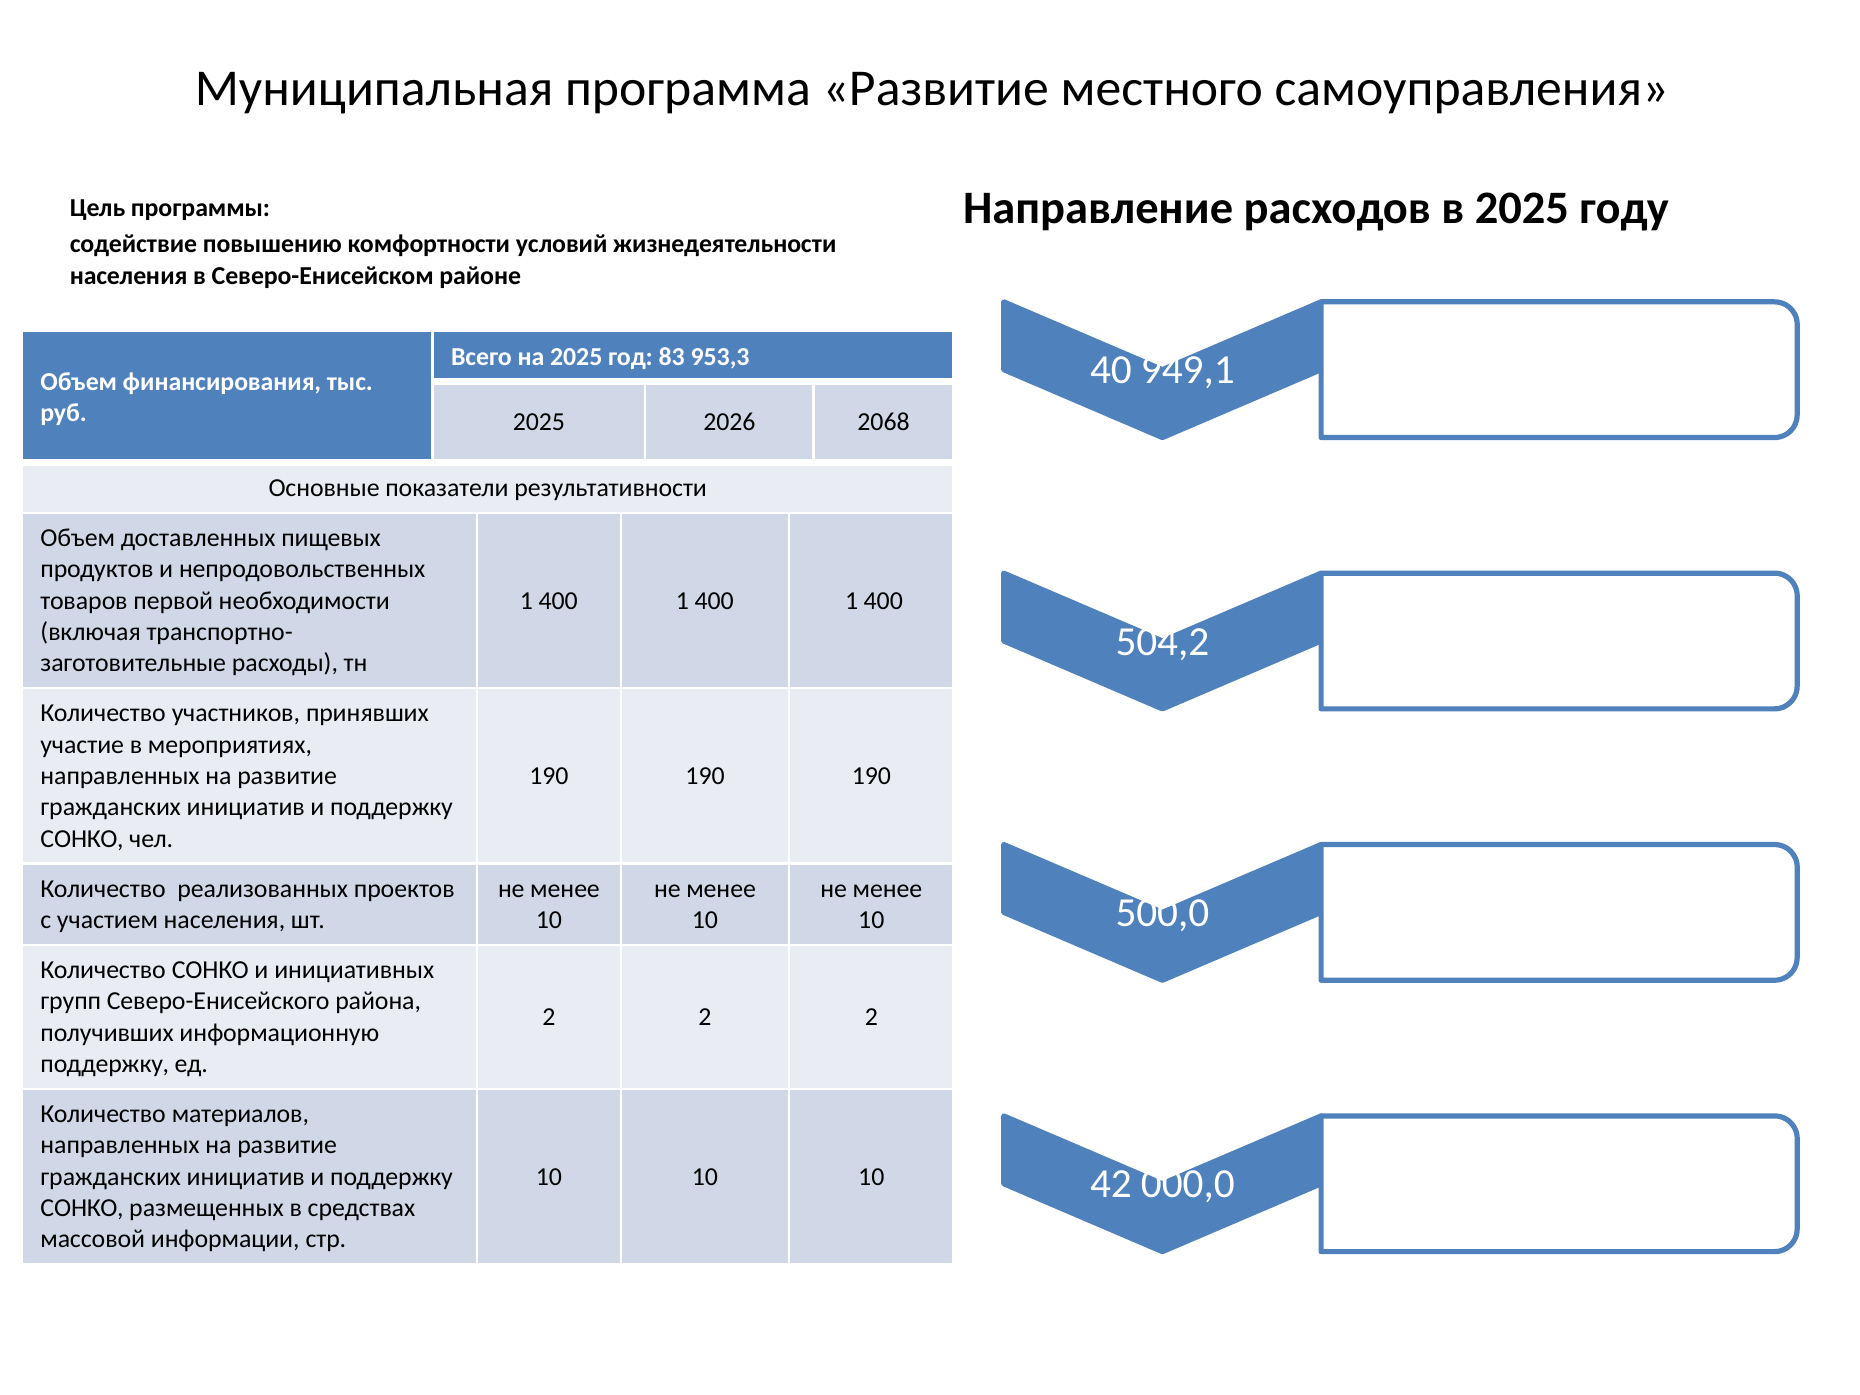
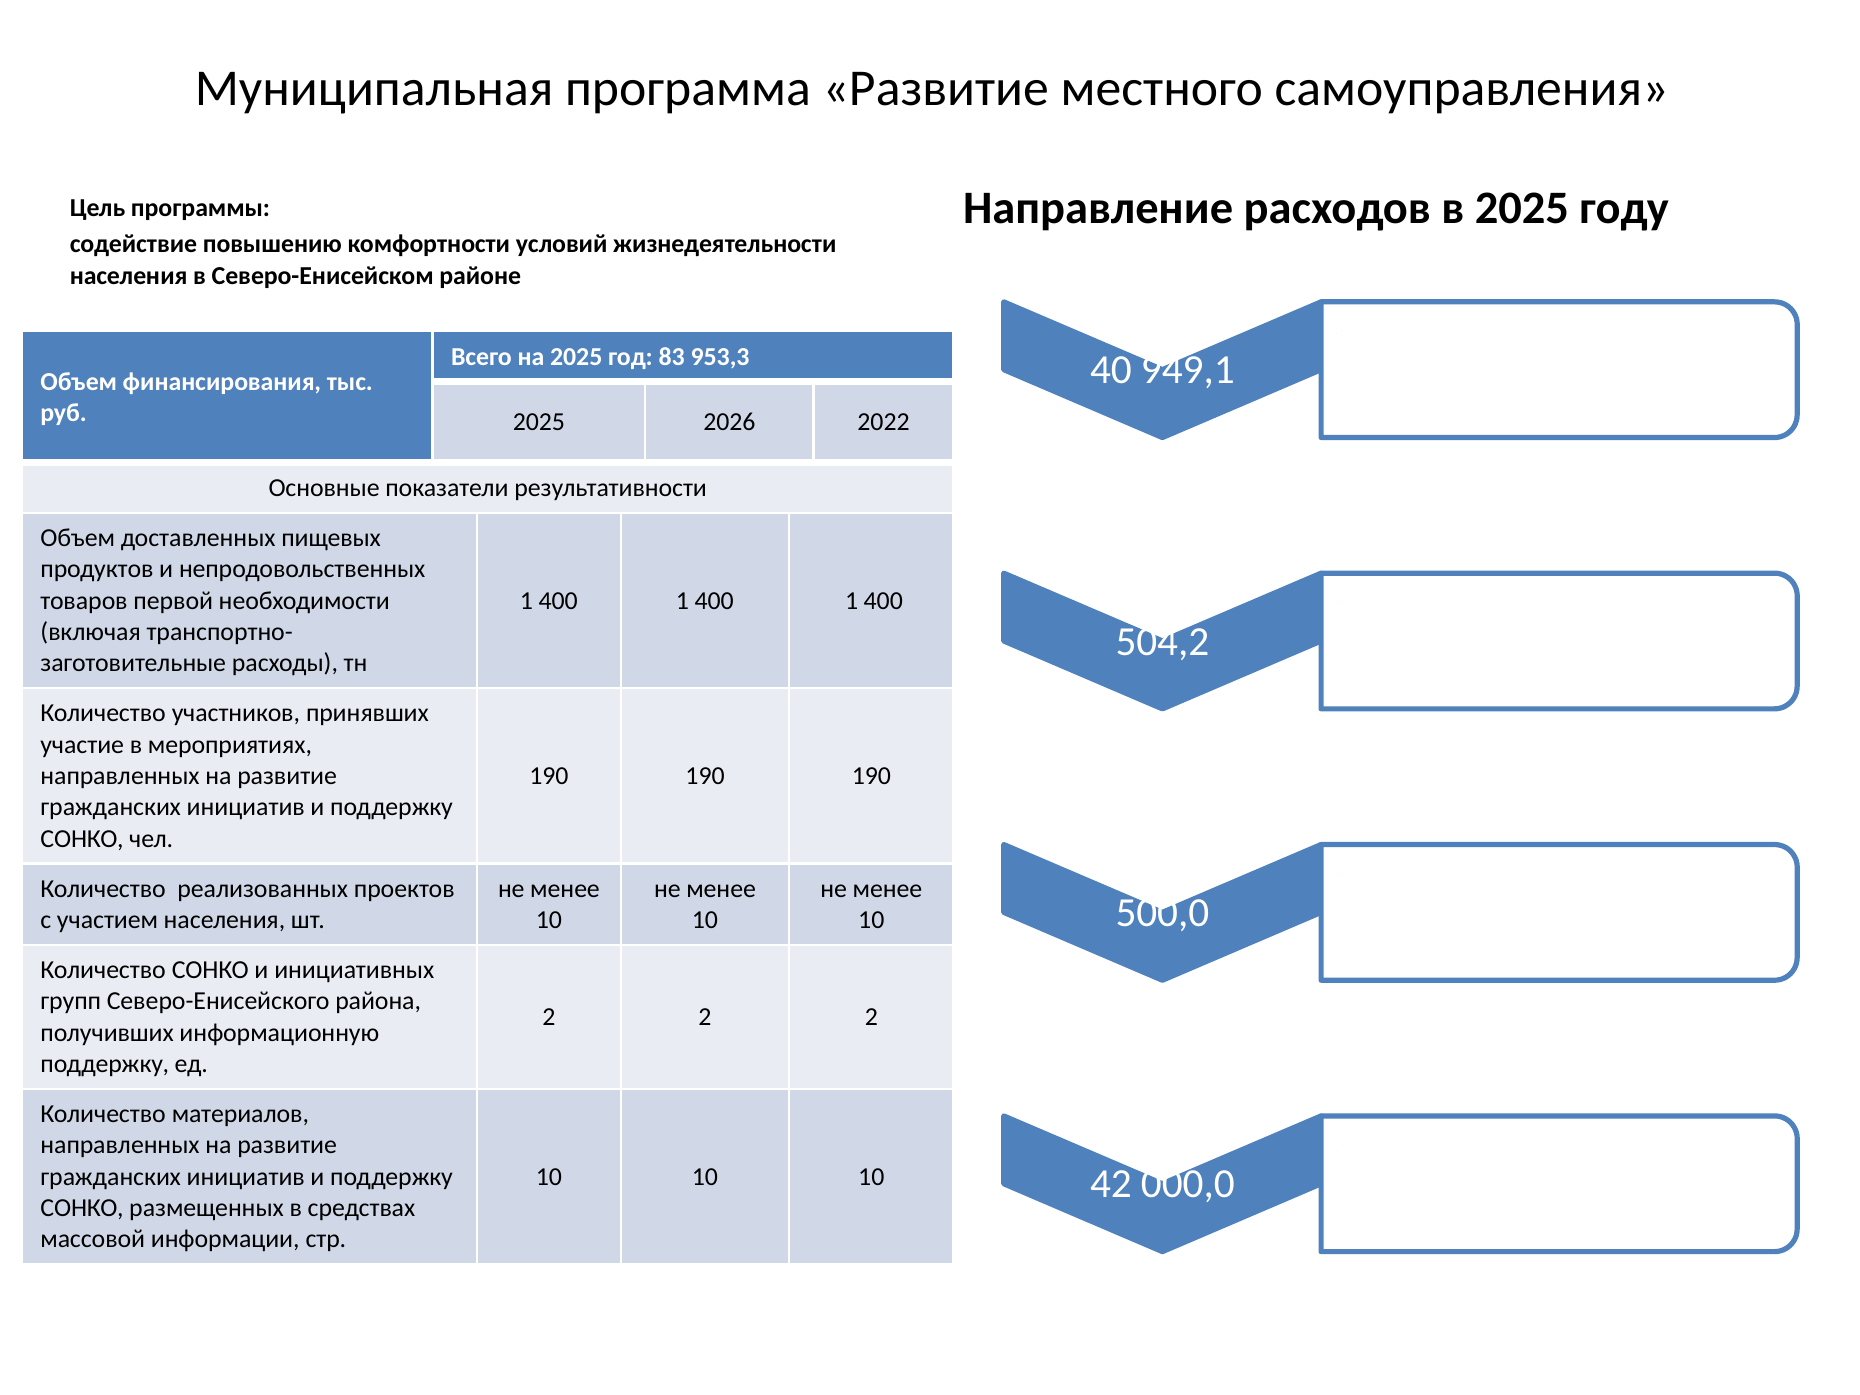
2068: 2068 -> 2022 (884, 422)
